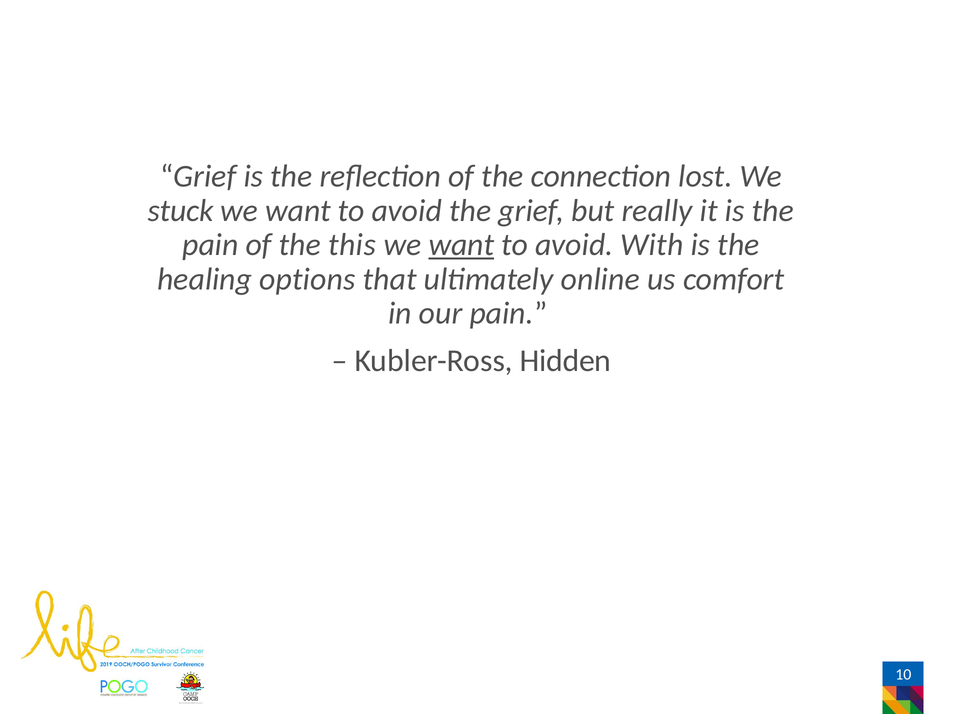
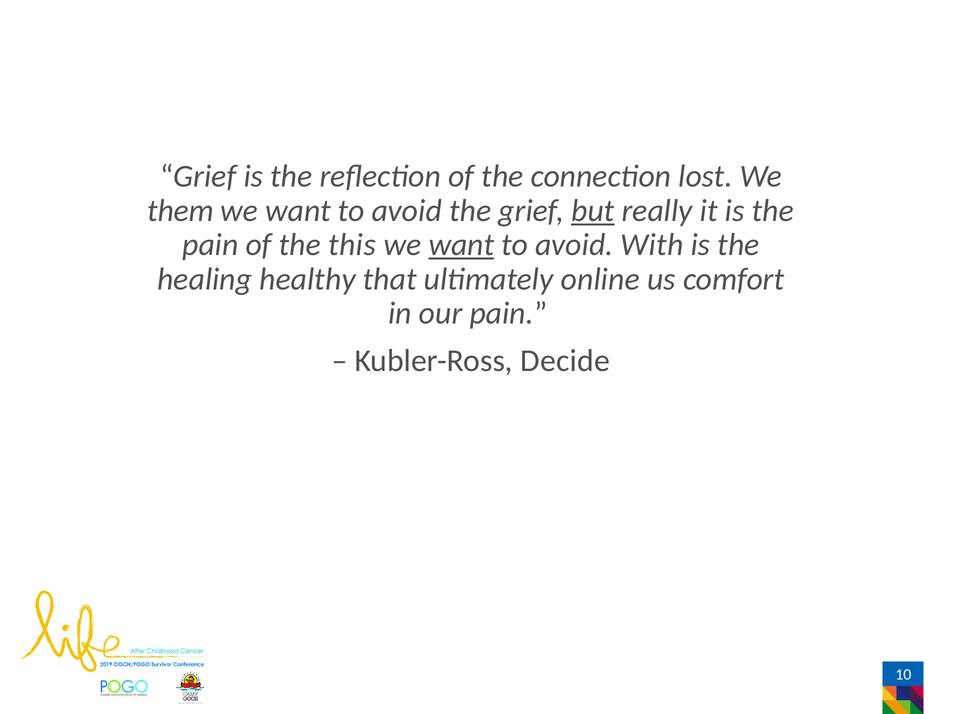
stuck: stuck -> them (181, 211)
but underline: none -> present (593, 211)
options: options -> healthy (307, 280)
Hidden: Hidden -> Decide (565, 361)
